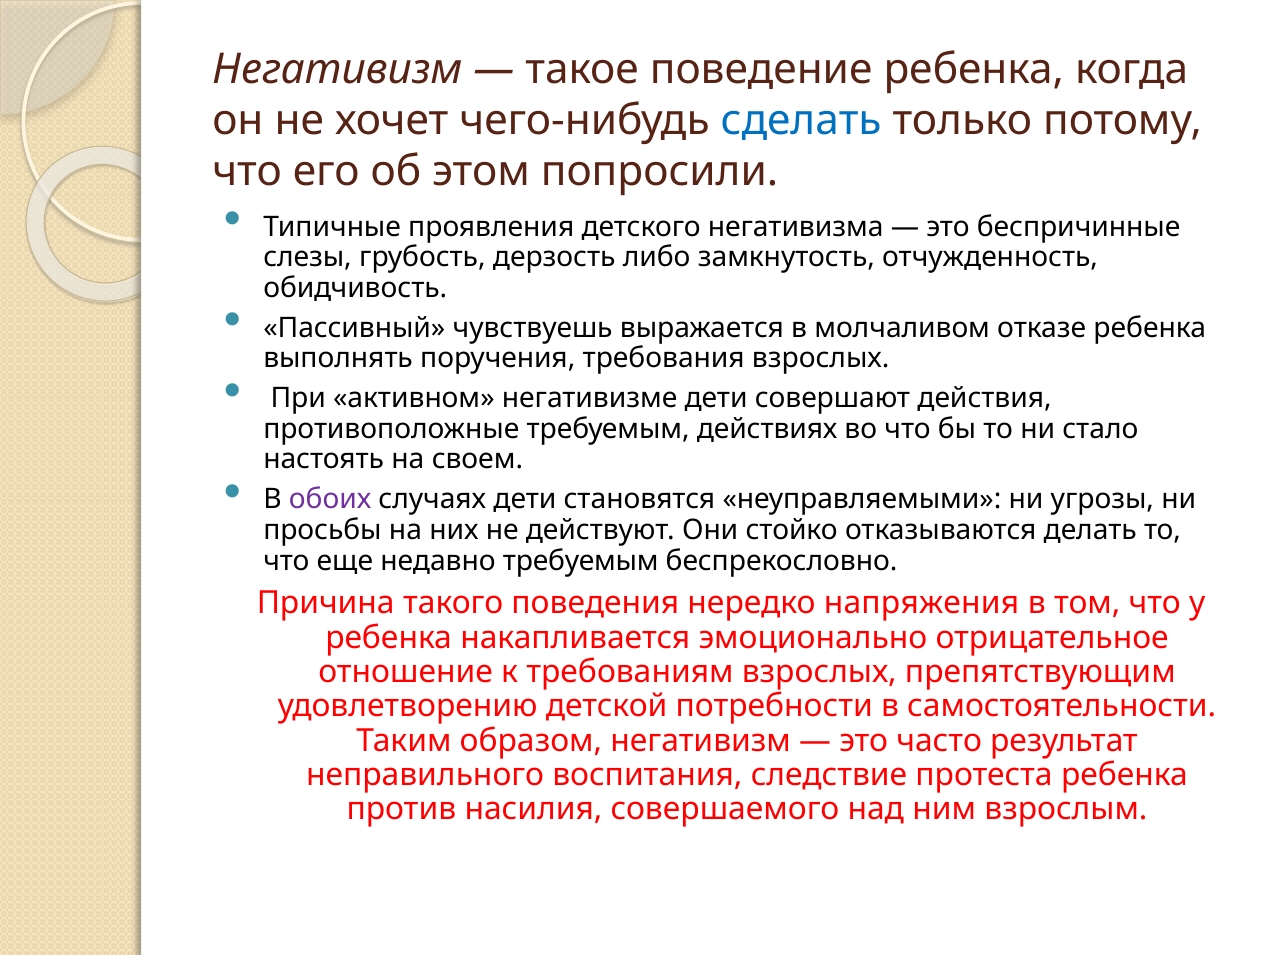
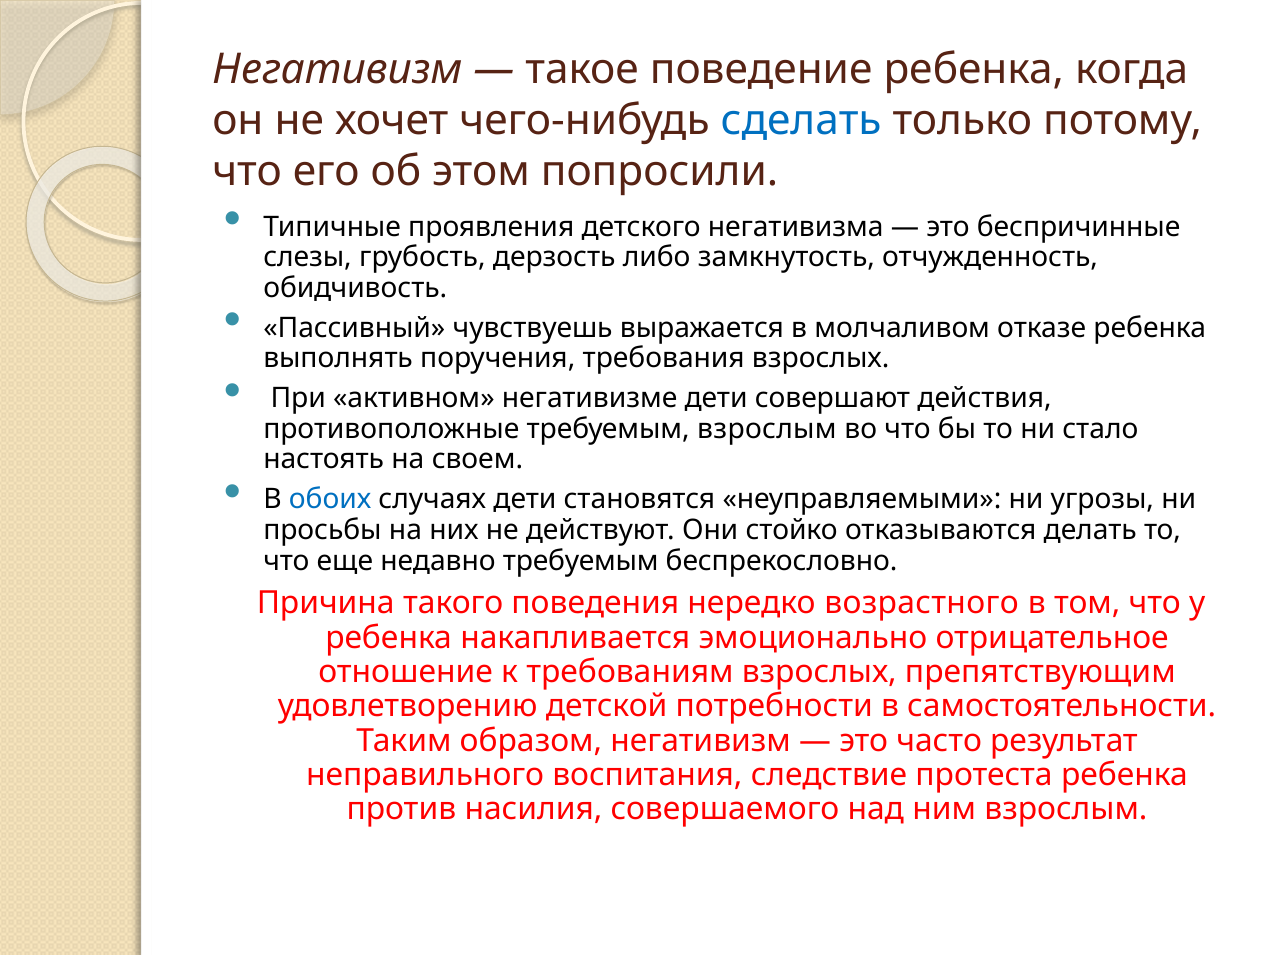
требуемым действиях: действиях -> взрослым (767, 429)
обоих colour: purple -> blue (330, 500)
напряжения: напряжения -> возрастного (921, 603)
